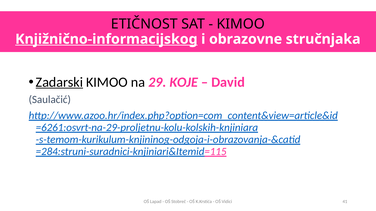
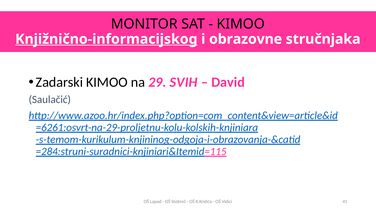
ETIČNOST: ETIČNOST -> MONITOR (144, 24)
Zadarski underline: present -> none (59, 82)
KOJE: KOJE -> SVIH (184, 82)
